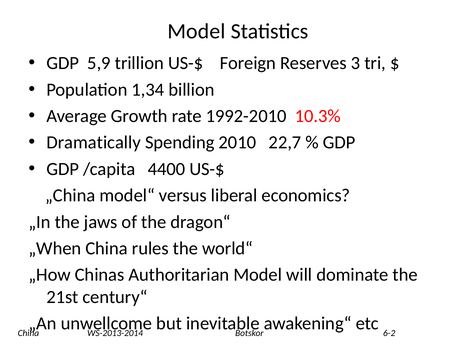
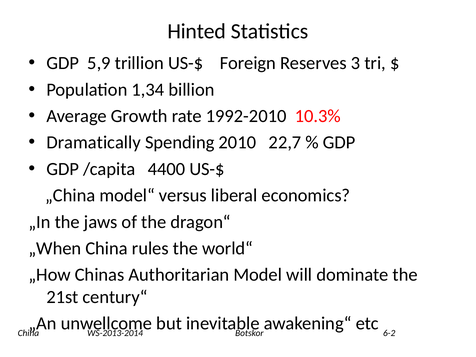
Model: Model -> Hinted (197, 31)
